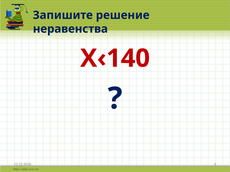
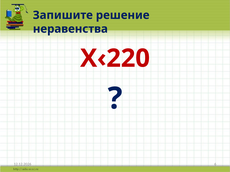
Х‹140: Х‹140 -> Х‹220 (115, 59)
